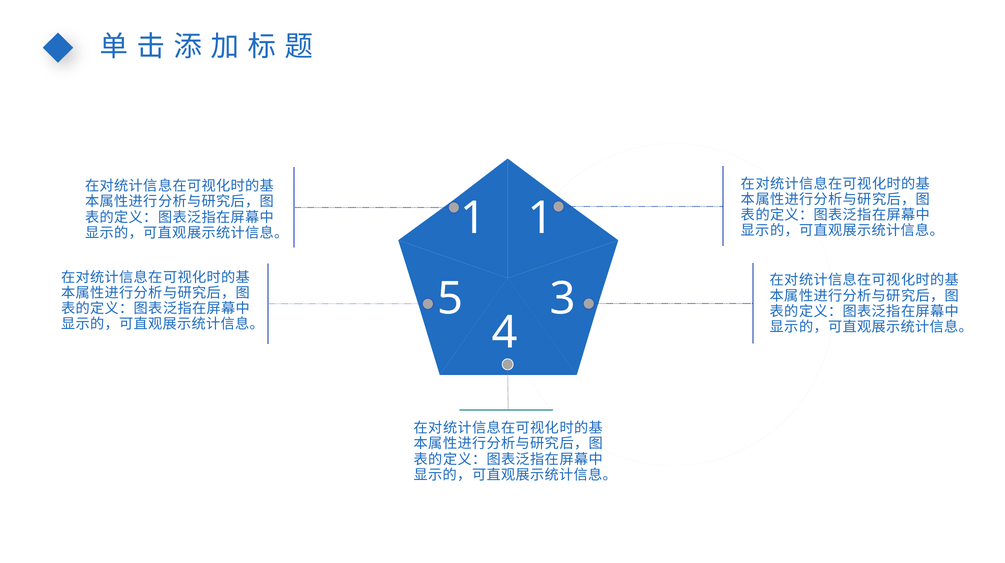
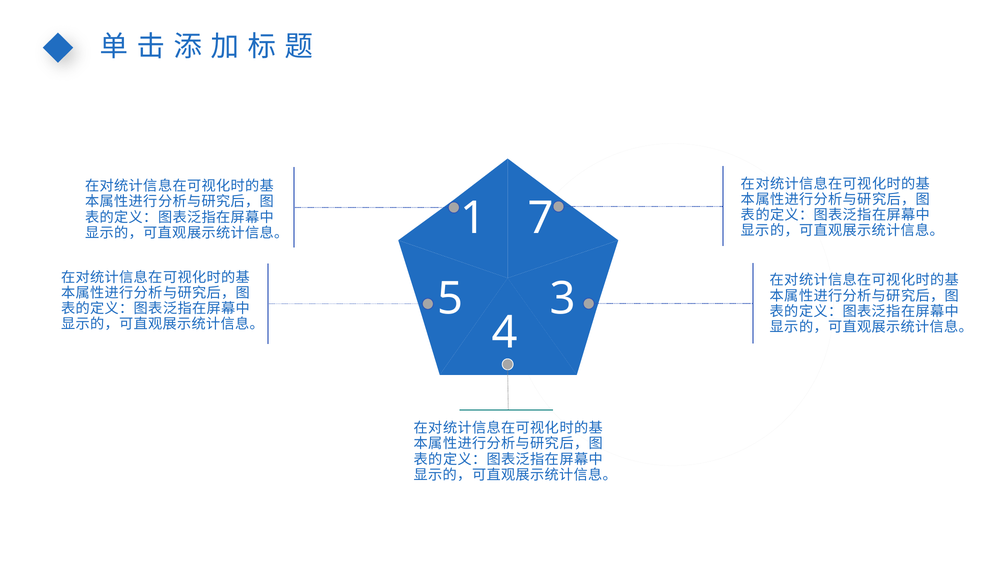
1 1: 1 -> 7 (541, 218)
